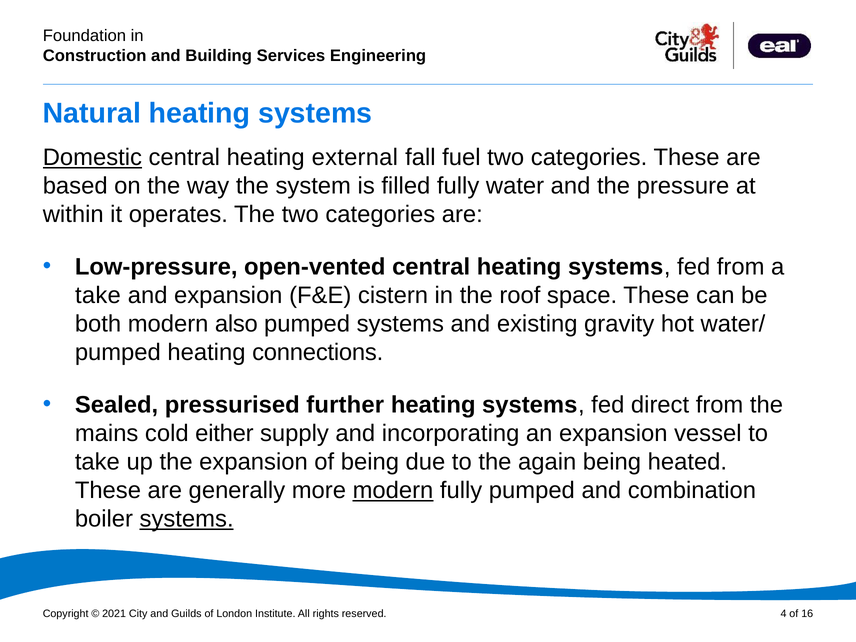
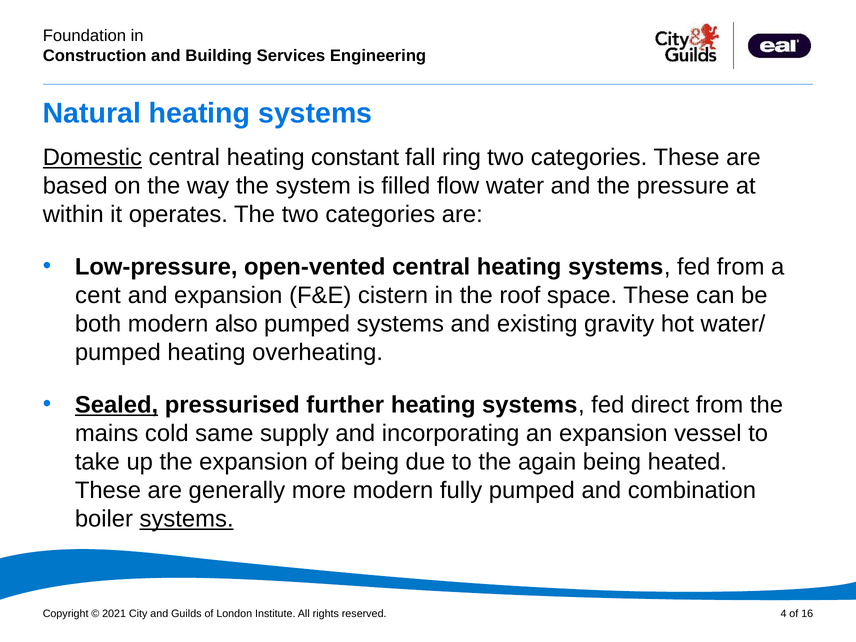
external: external -> constant (355, 157)
fuel: fuel -> ring (461, 157)
filled fully: fully -> flow (458, 186)
take: take -> cent (98, 295)
connections: connections -> overheating (318, 353)
Sealed underline: none -> present (117, 405)
either: either -> same (224, 433)
modern underline: present -> none (393, 491)
